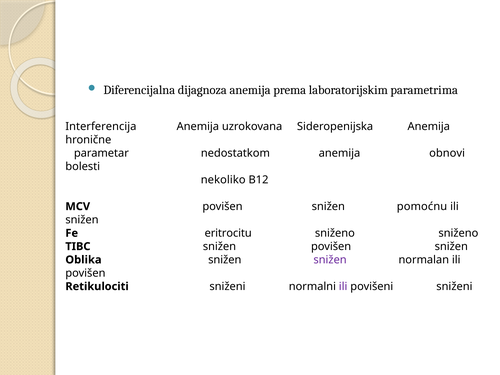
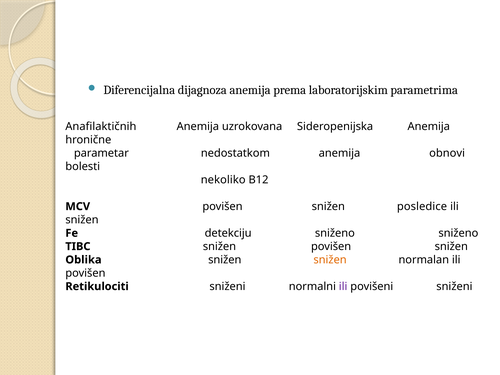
Interferencija: Interferencija -> Anafilaktičnih (101, 127)
pomoćnu: pomoćnu -> posledice (422, 206)
eritrocitu: eritrocitu -> detekciju (228, 233)
snižen colour: purple -> orange (330, 260)
